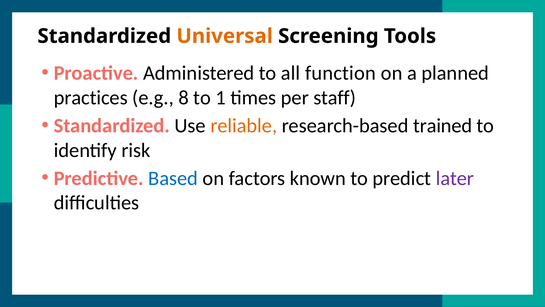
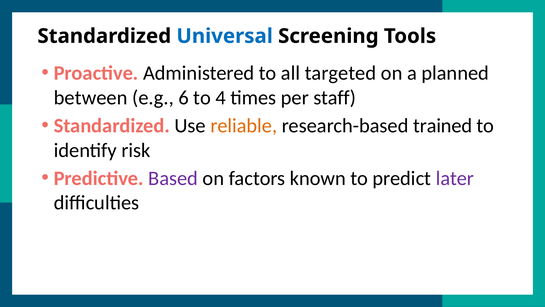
Universal colour: orange -> blue (225, 36)
function: function -> targeted (340, 73)
practices: practices -> between (91, 98)
8: 8 -> 6 (184, 98)
1: 1 -> 4 (221, 98)
Based colour: blue -> purple (173, 178)
